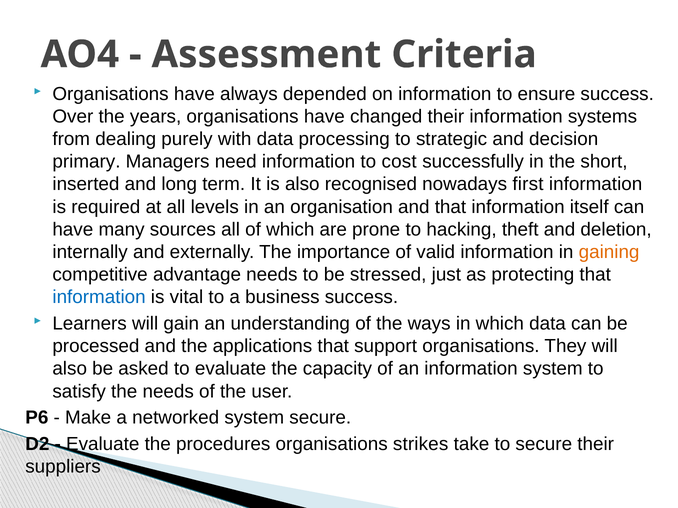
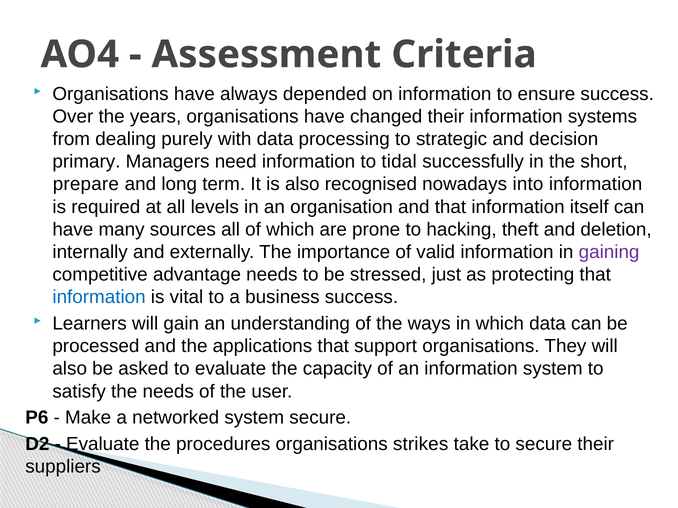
cost: cost -> tidal (399, 162)
inserted: inserted -> prepare (86, 184)
first: first -> into (528, 184)
gaining colour: orange -> purple (609, 252)
